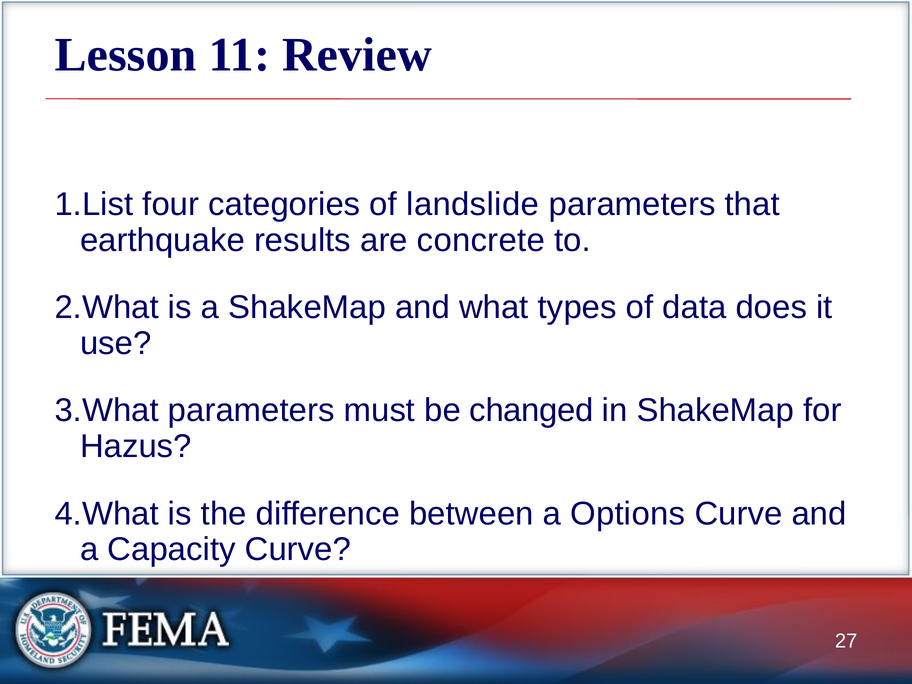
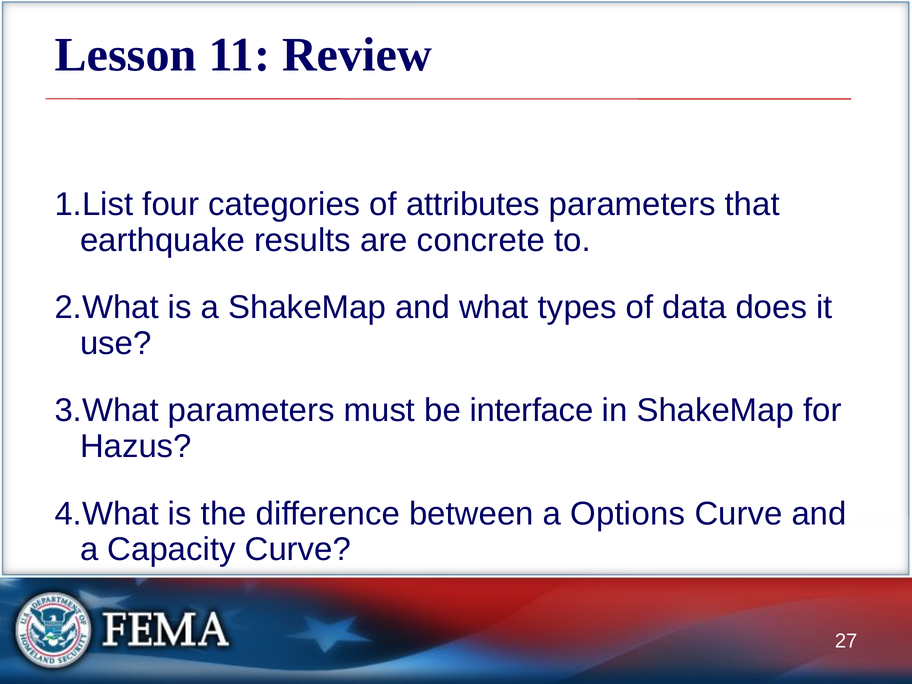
landslide: landslide -> attributes (473, 205)
changed: changed -> interface (532, 411)
